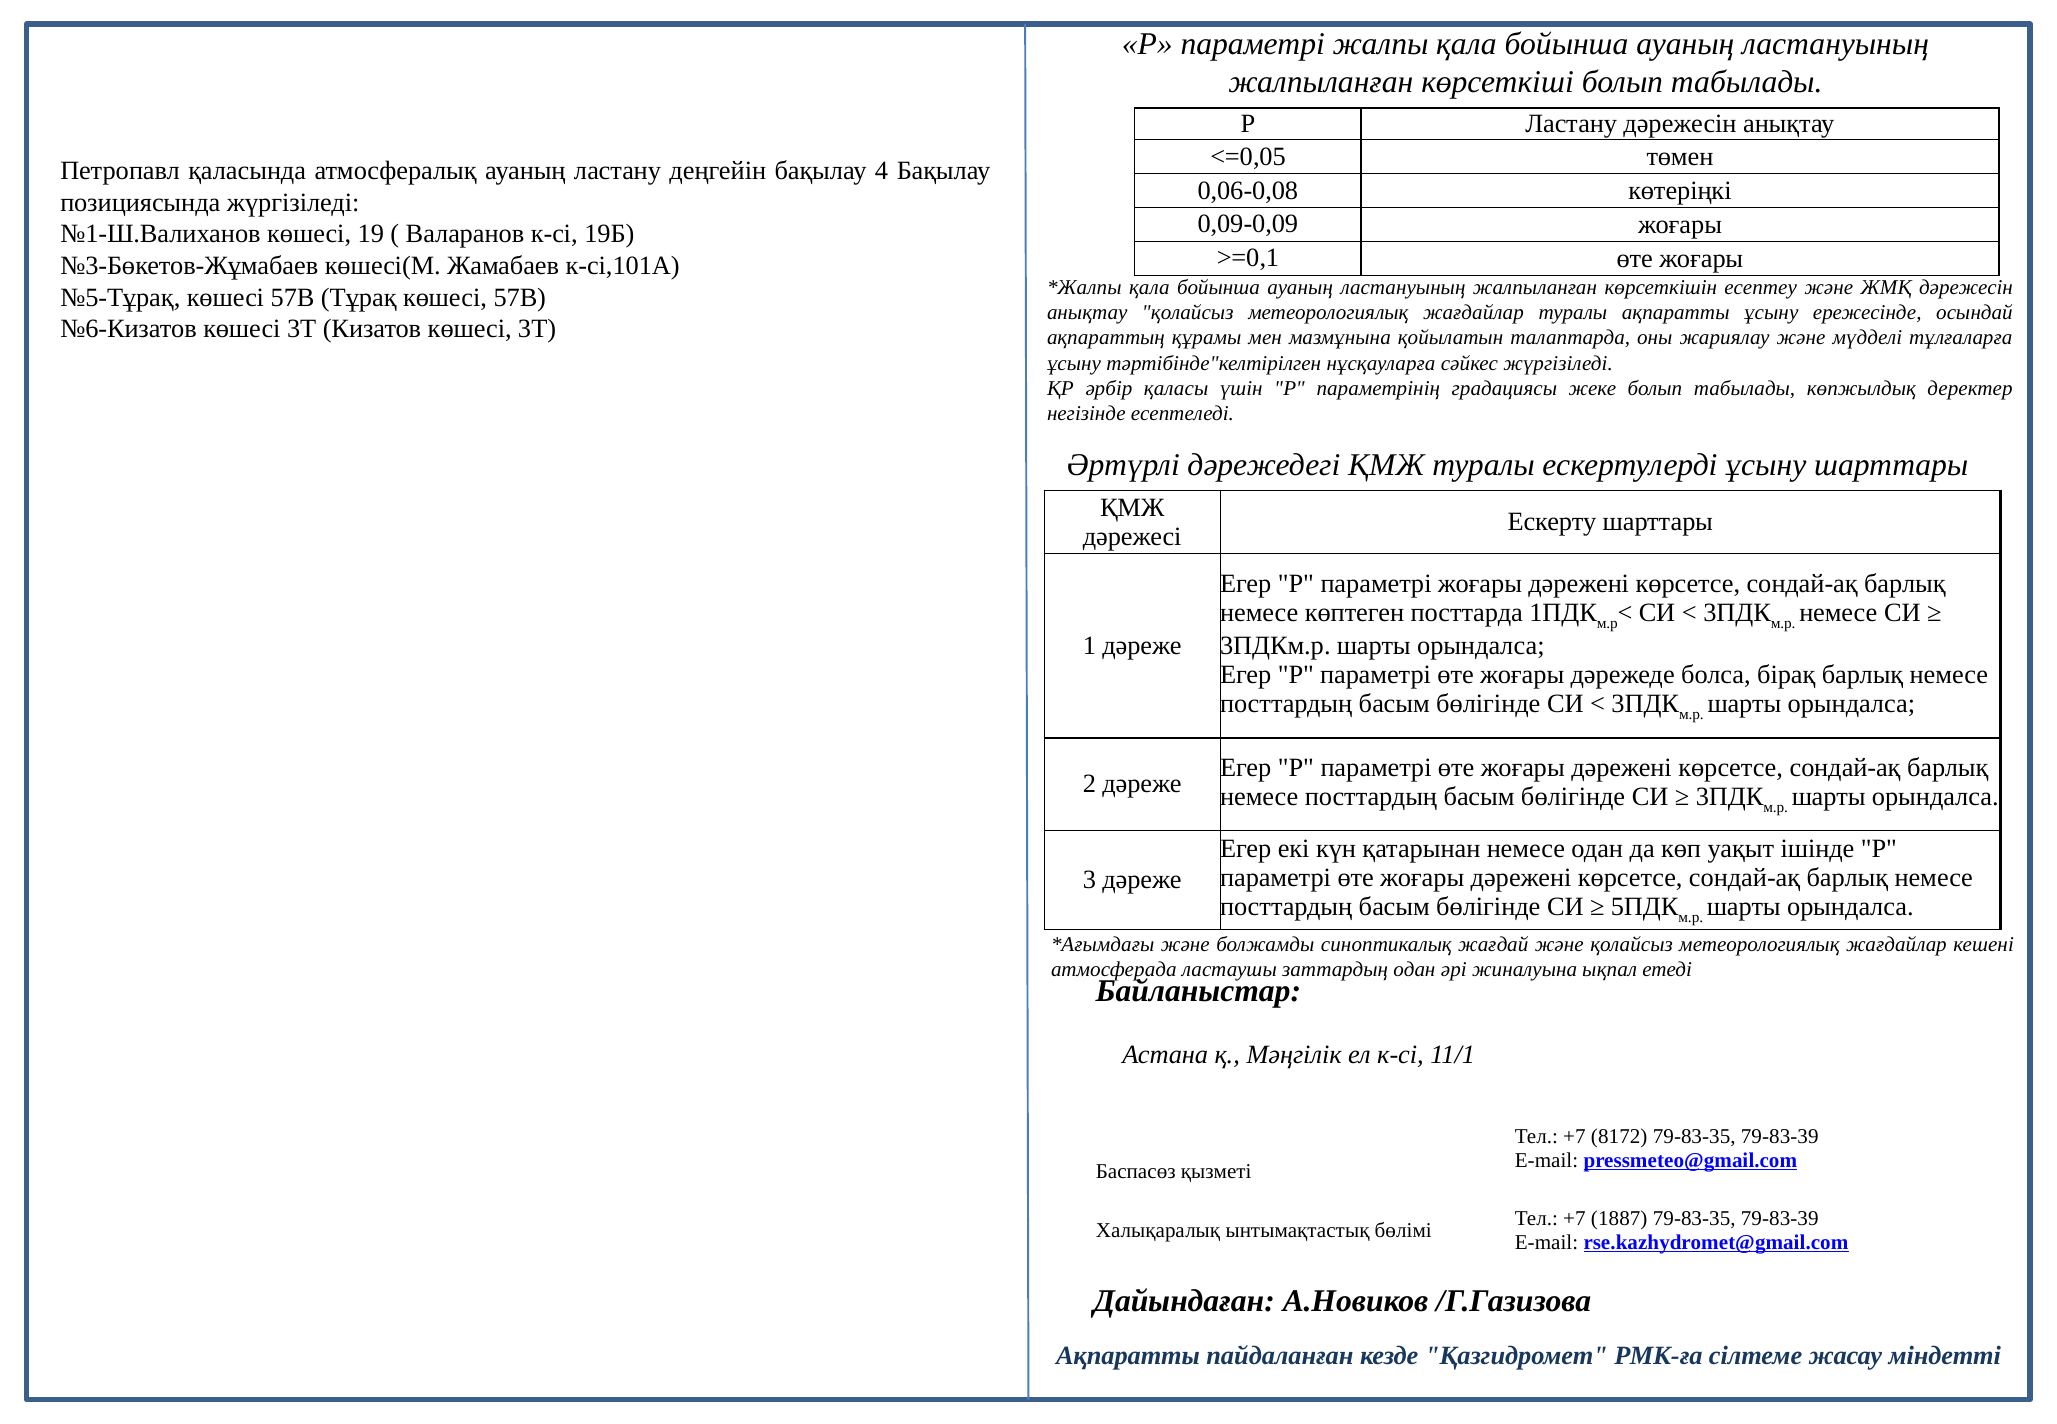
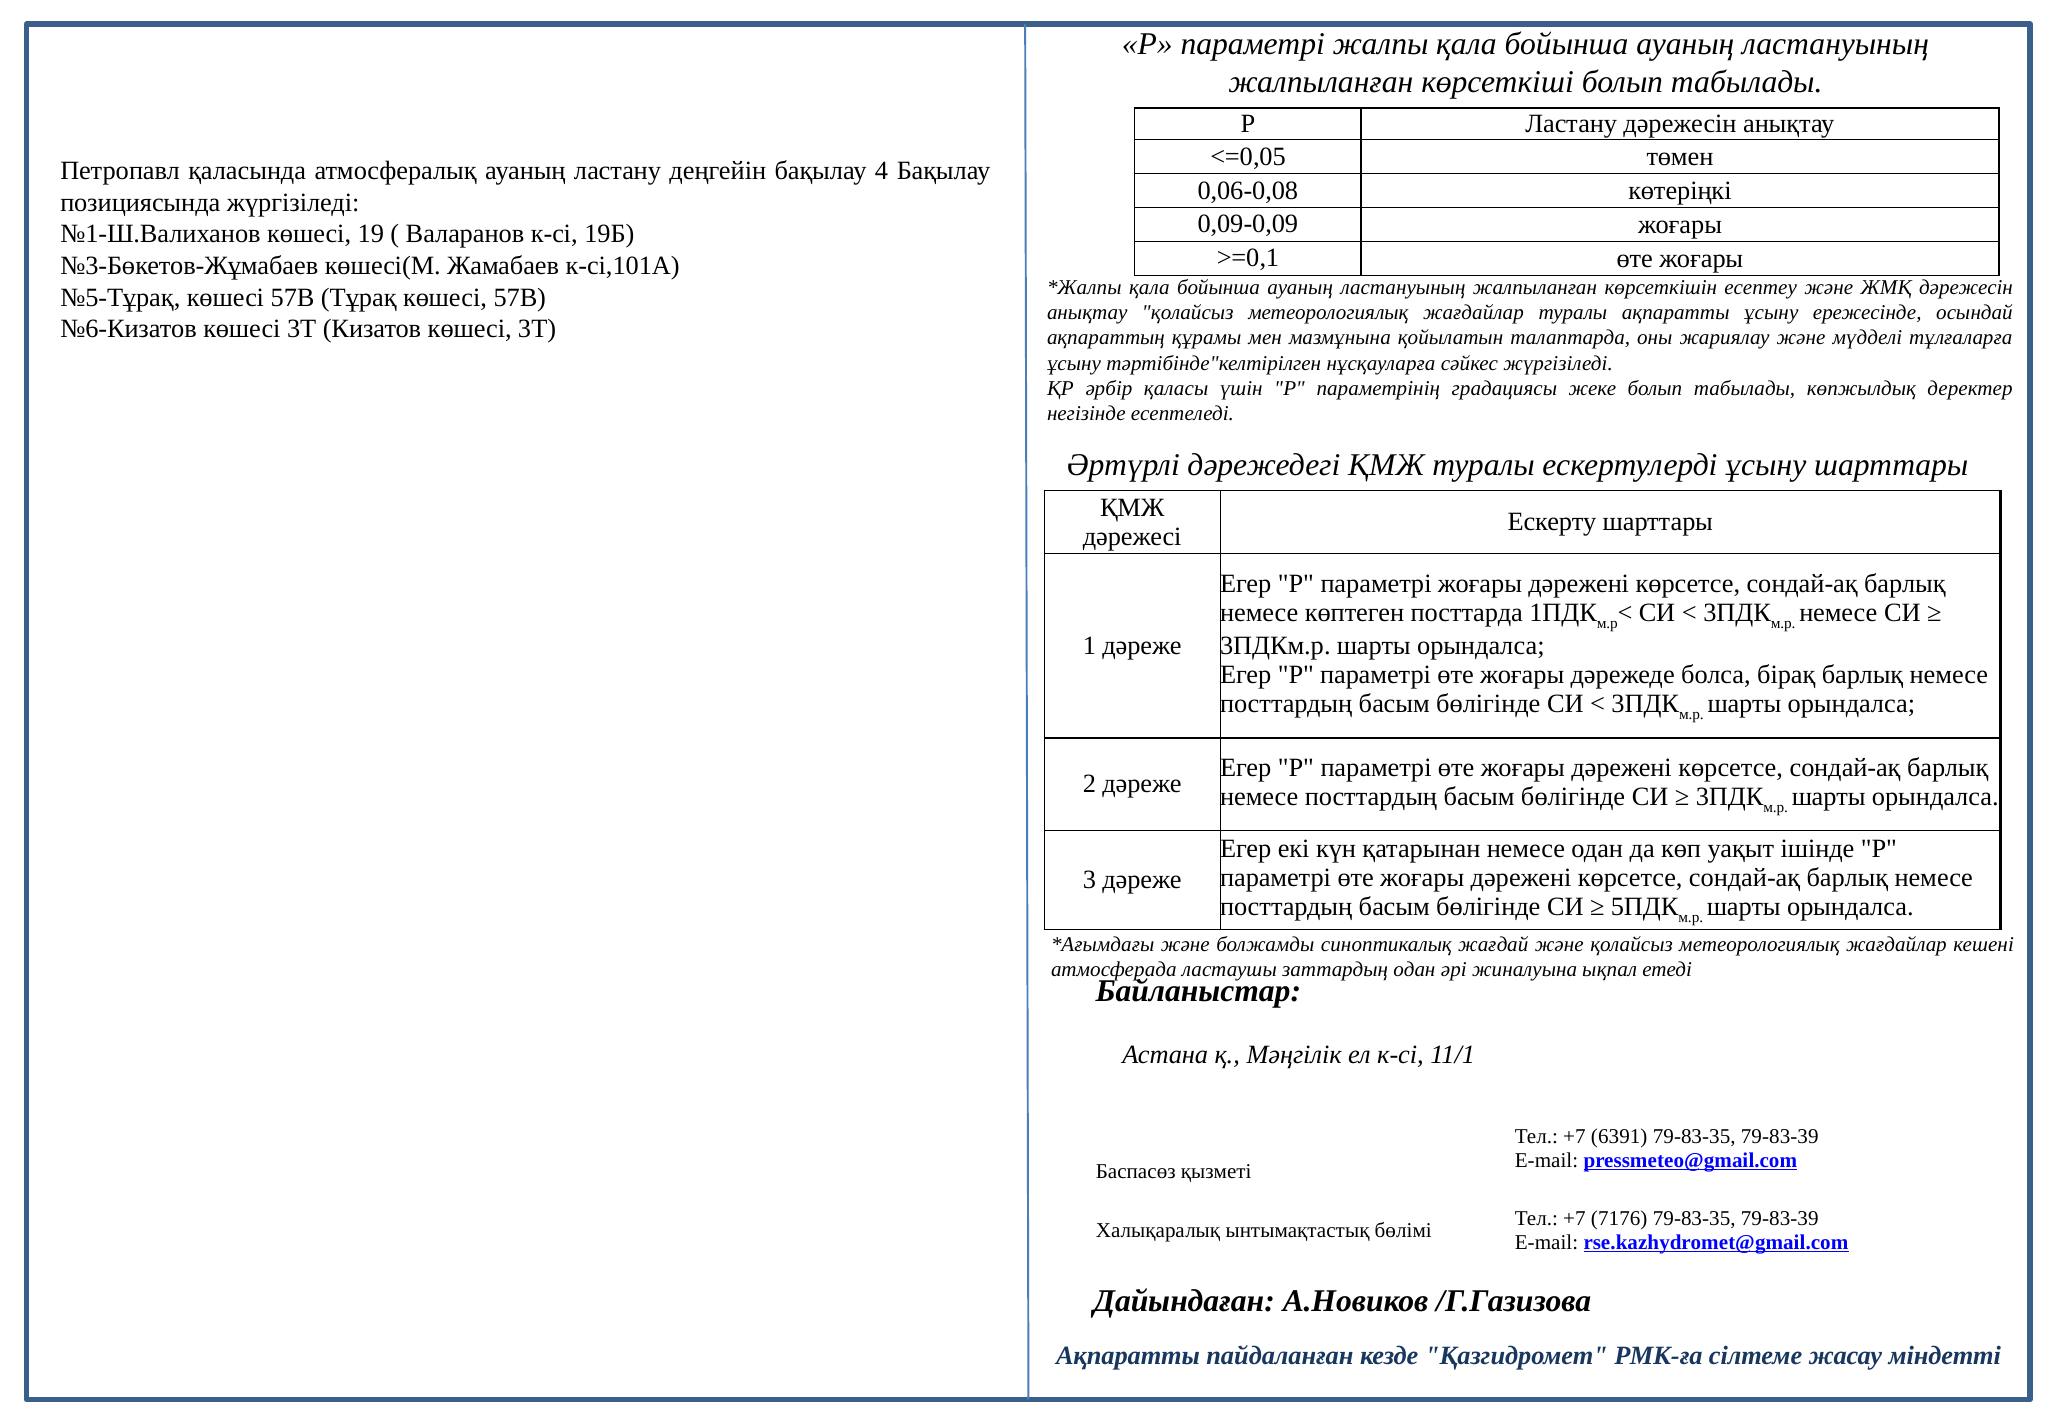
8172: 8172 -> 6391 (1619, 1137)
1887: 1887 -> 7176 (1619, 1219)
